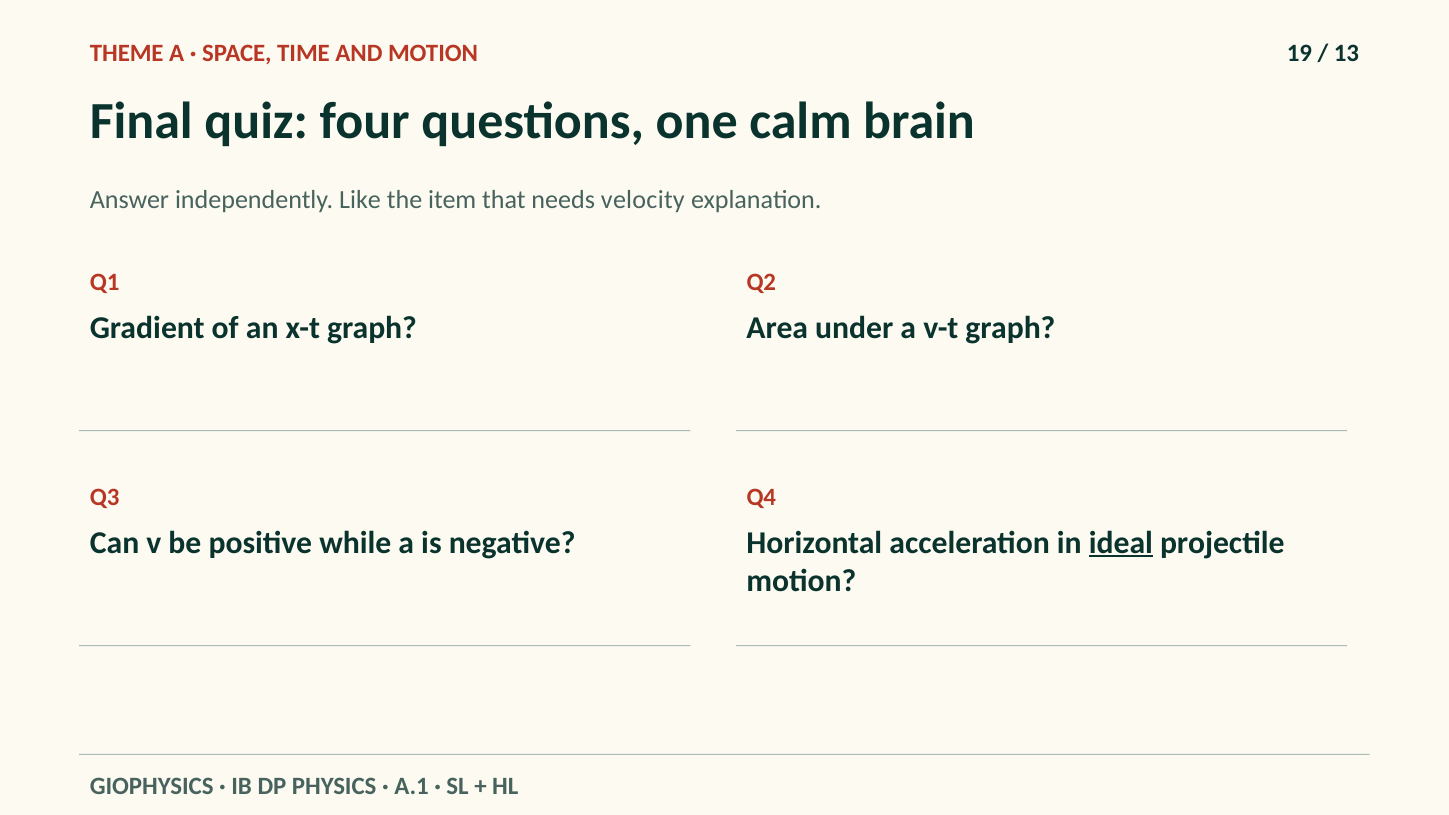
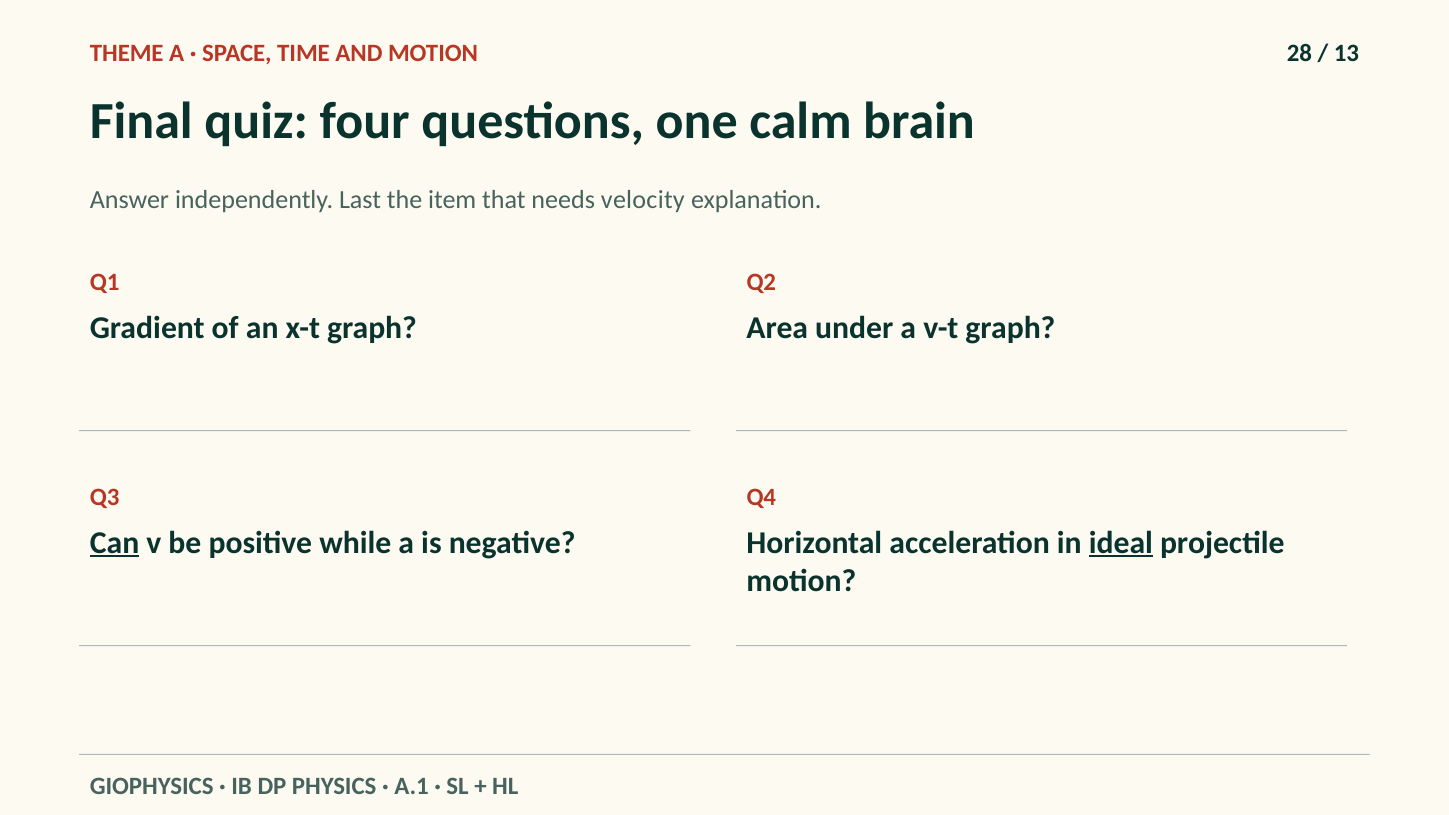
19: 19 -> 28 (1300, 54)
Like: Like -> Last (360, 199)
Can underline: none -> present (115, 543)
